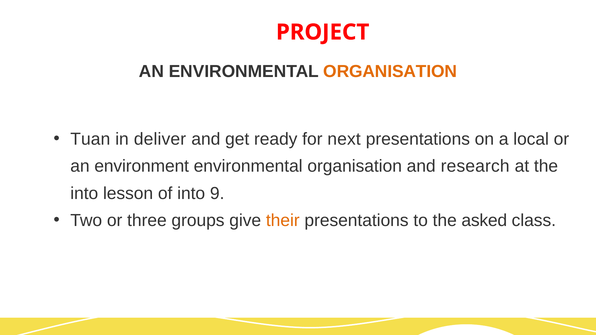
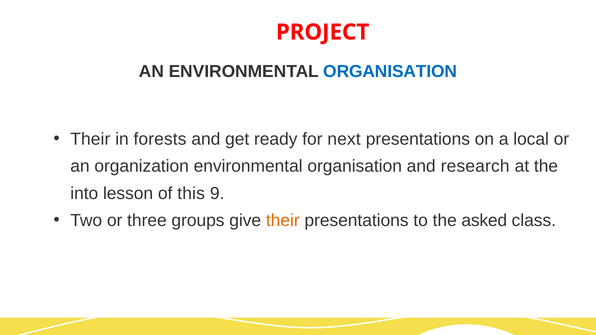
ORGANISATION colour: orange -> blue (390, 72)
Tuan: Tuan -> Their (90, 139)
deliver: deliver -> forests (160, 139)
environment: environment -> organization (142, 166)
of into: into -> this (191, 193)
